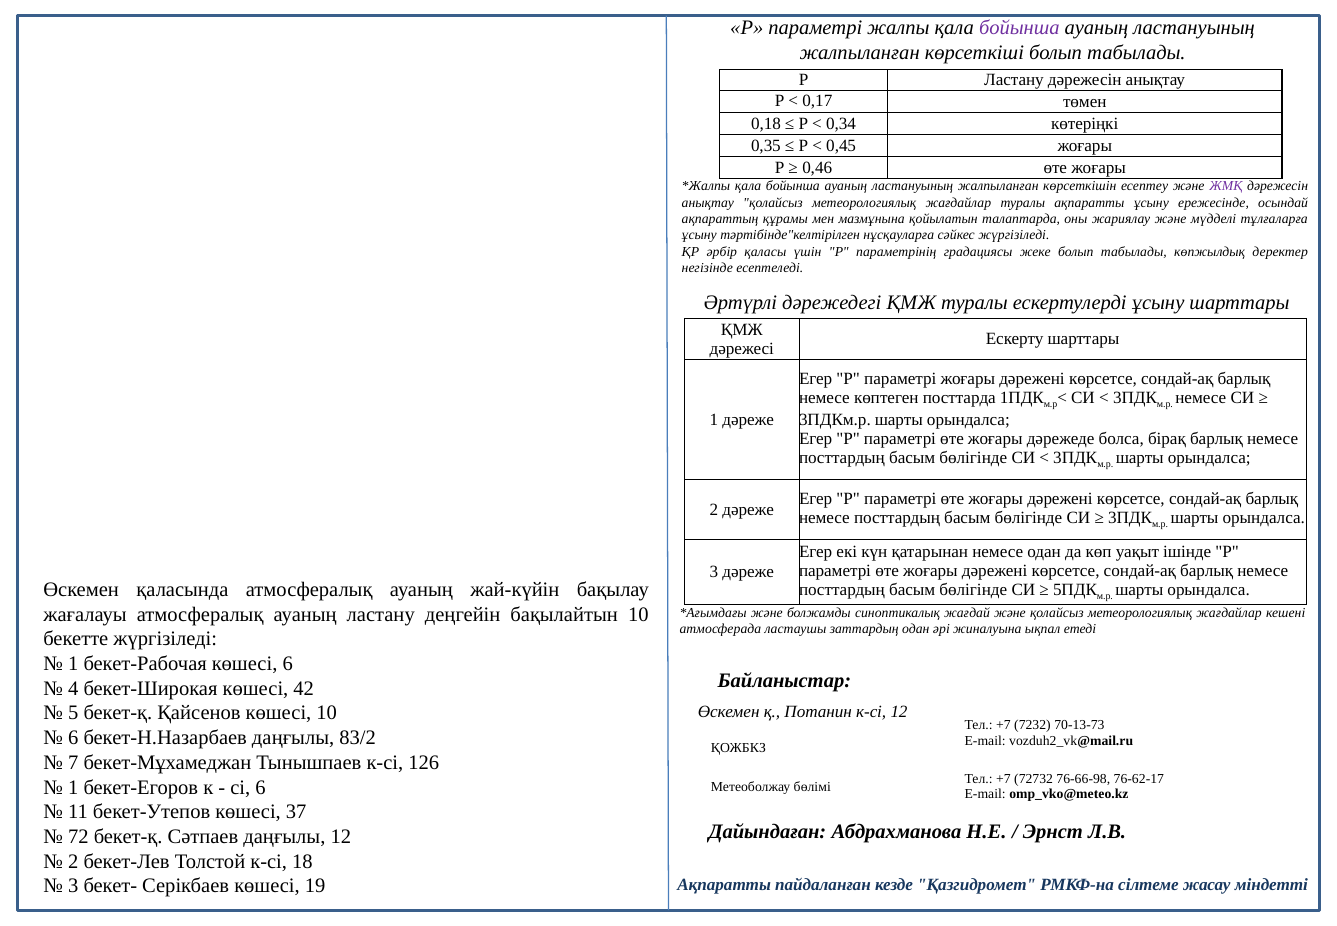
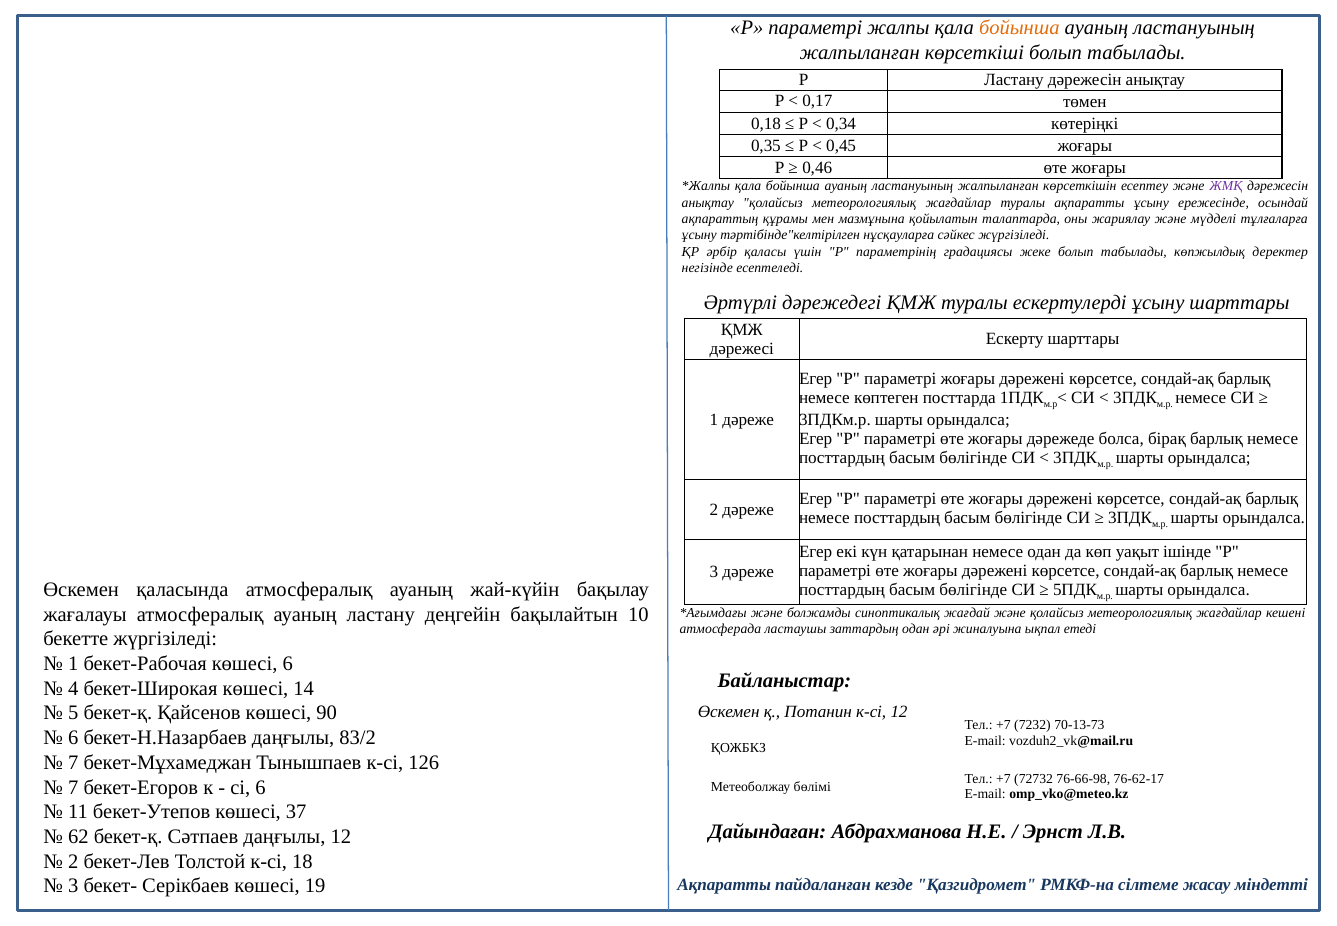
бойынша colour: purple -> orange (1019, 28)
42: 42 -> 14 (304, 688)
көшесі 10: 10 -> 90 (327, 713)
1: 1 -> 7 (73, 787)
72: 72 -> 62 (78, 836)
